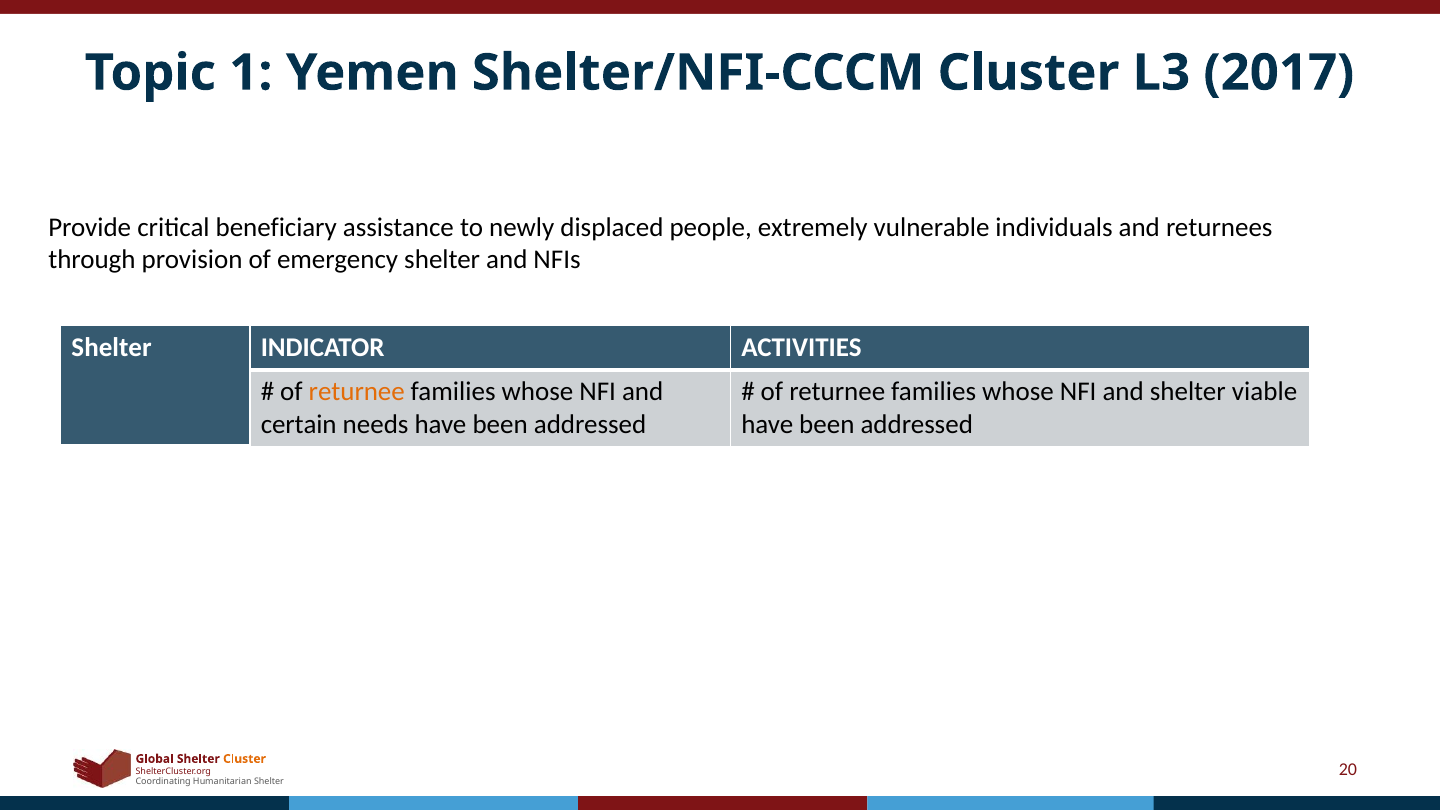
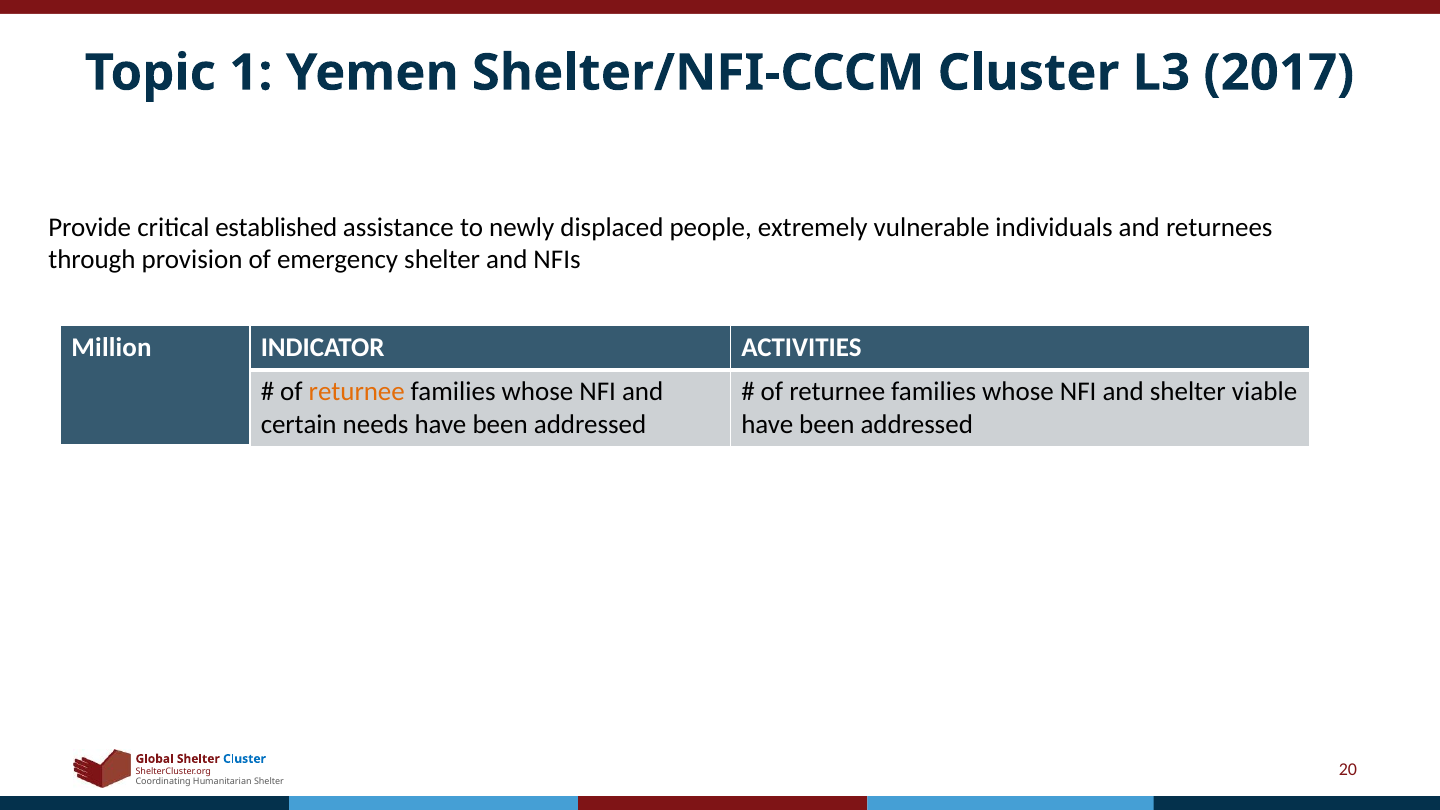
beneficiary: beneficiary -> established (276, 227)
Shelter: Shelter -> Million (111, 348)
Cluster colour: orange -> blue (244, 759)
